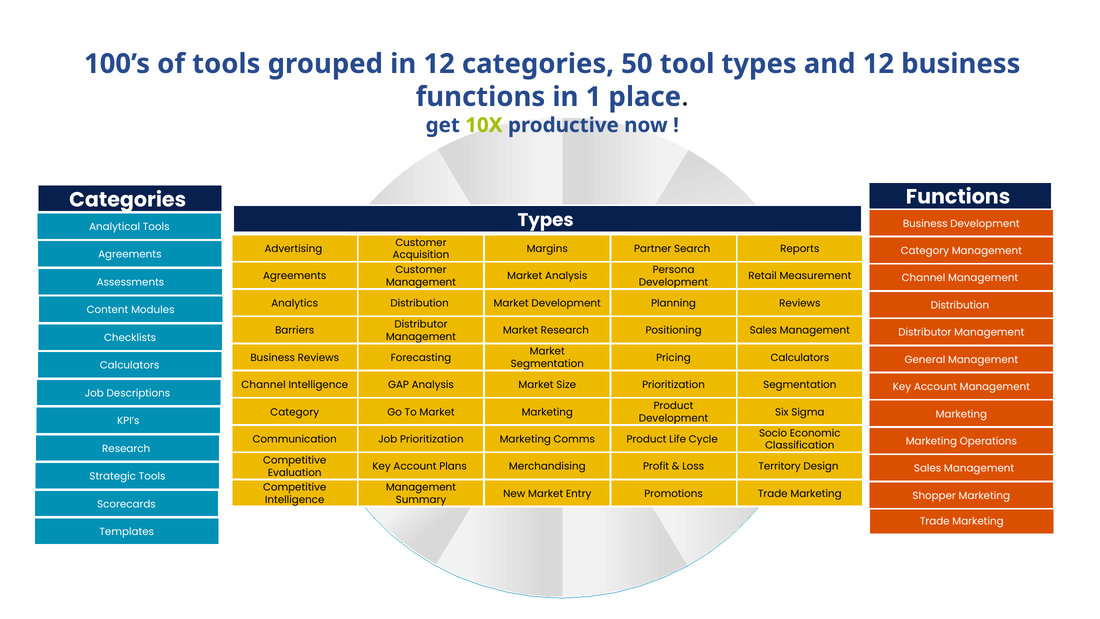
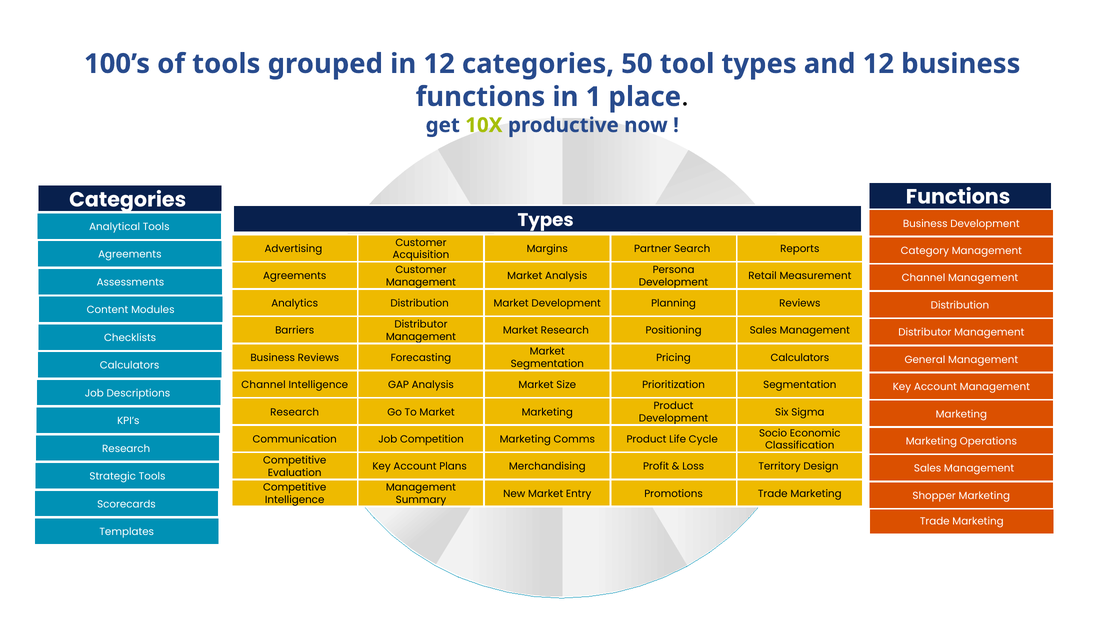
Category: Category -> Research (295, 412)
Job Prioritization: Prioritization -> Competition (432, 439)
